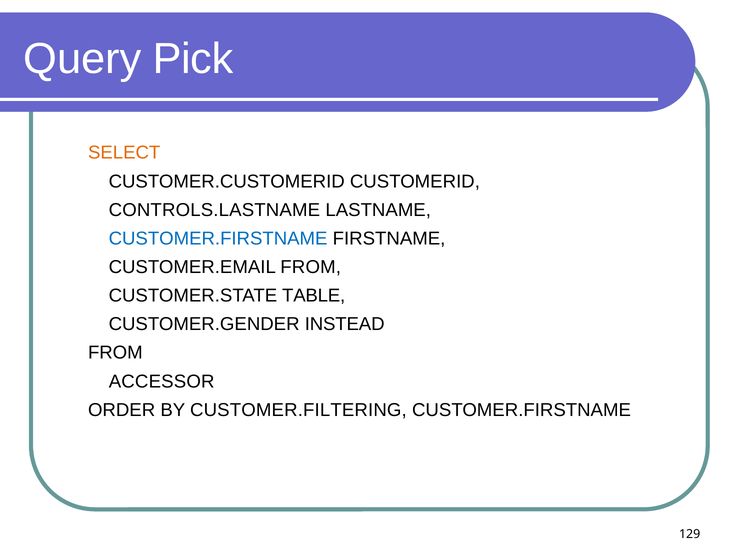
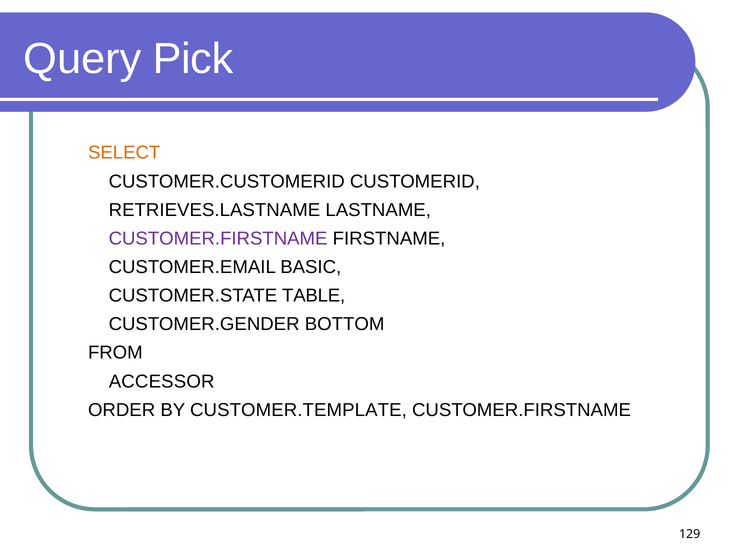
CONTROLS.LASTNAME: CONTROLS.LASTNAME -> RETRIEVES.LASTNAME (214, 210)
CUSTOMER.FIRSTNAME colour: blue -> purple (218, 238)
CUSTOMER.EMAIL FROM: FROM -> BASIC (311, 267)
INSTEAD: INSTEAD -> BOTTOM (345, 324)
CUSTOMER.FILTERING: CUSTOMER.FILTERING -> CUSTOMER.TEMPLATE (298, 410)
